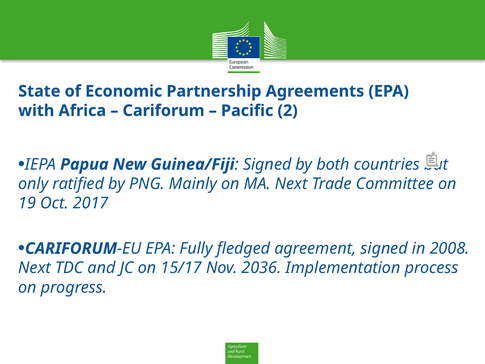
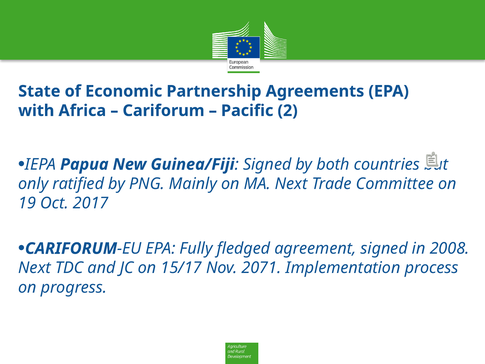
2036: 2036 -> 2071 (261, 268)
